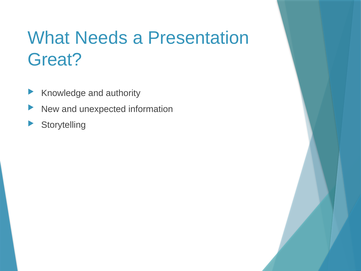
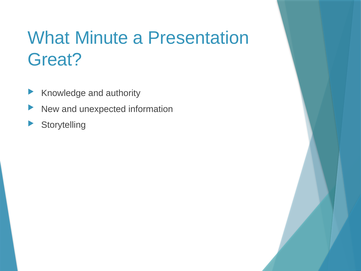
Needs: Needs -> Minute (101, 38)
